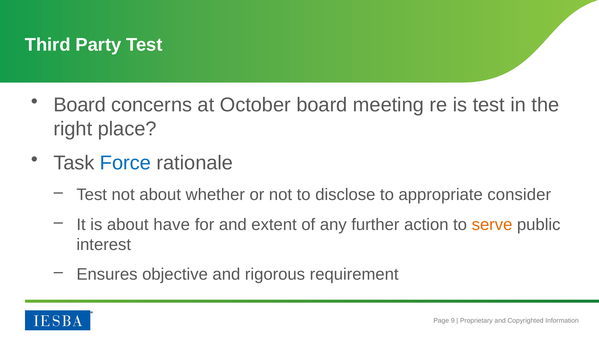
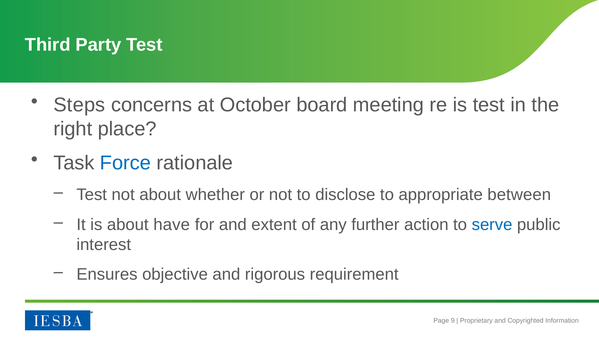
Board: Board -> Steps (79, 105)
consider: consider -> between (519, 195)
serve colour: orange -> blue (492, 225)
